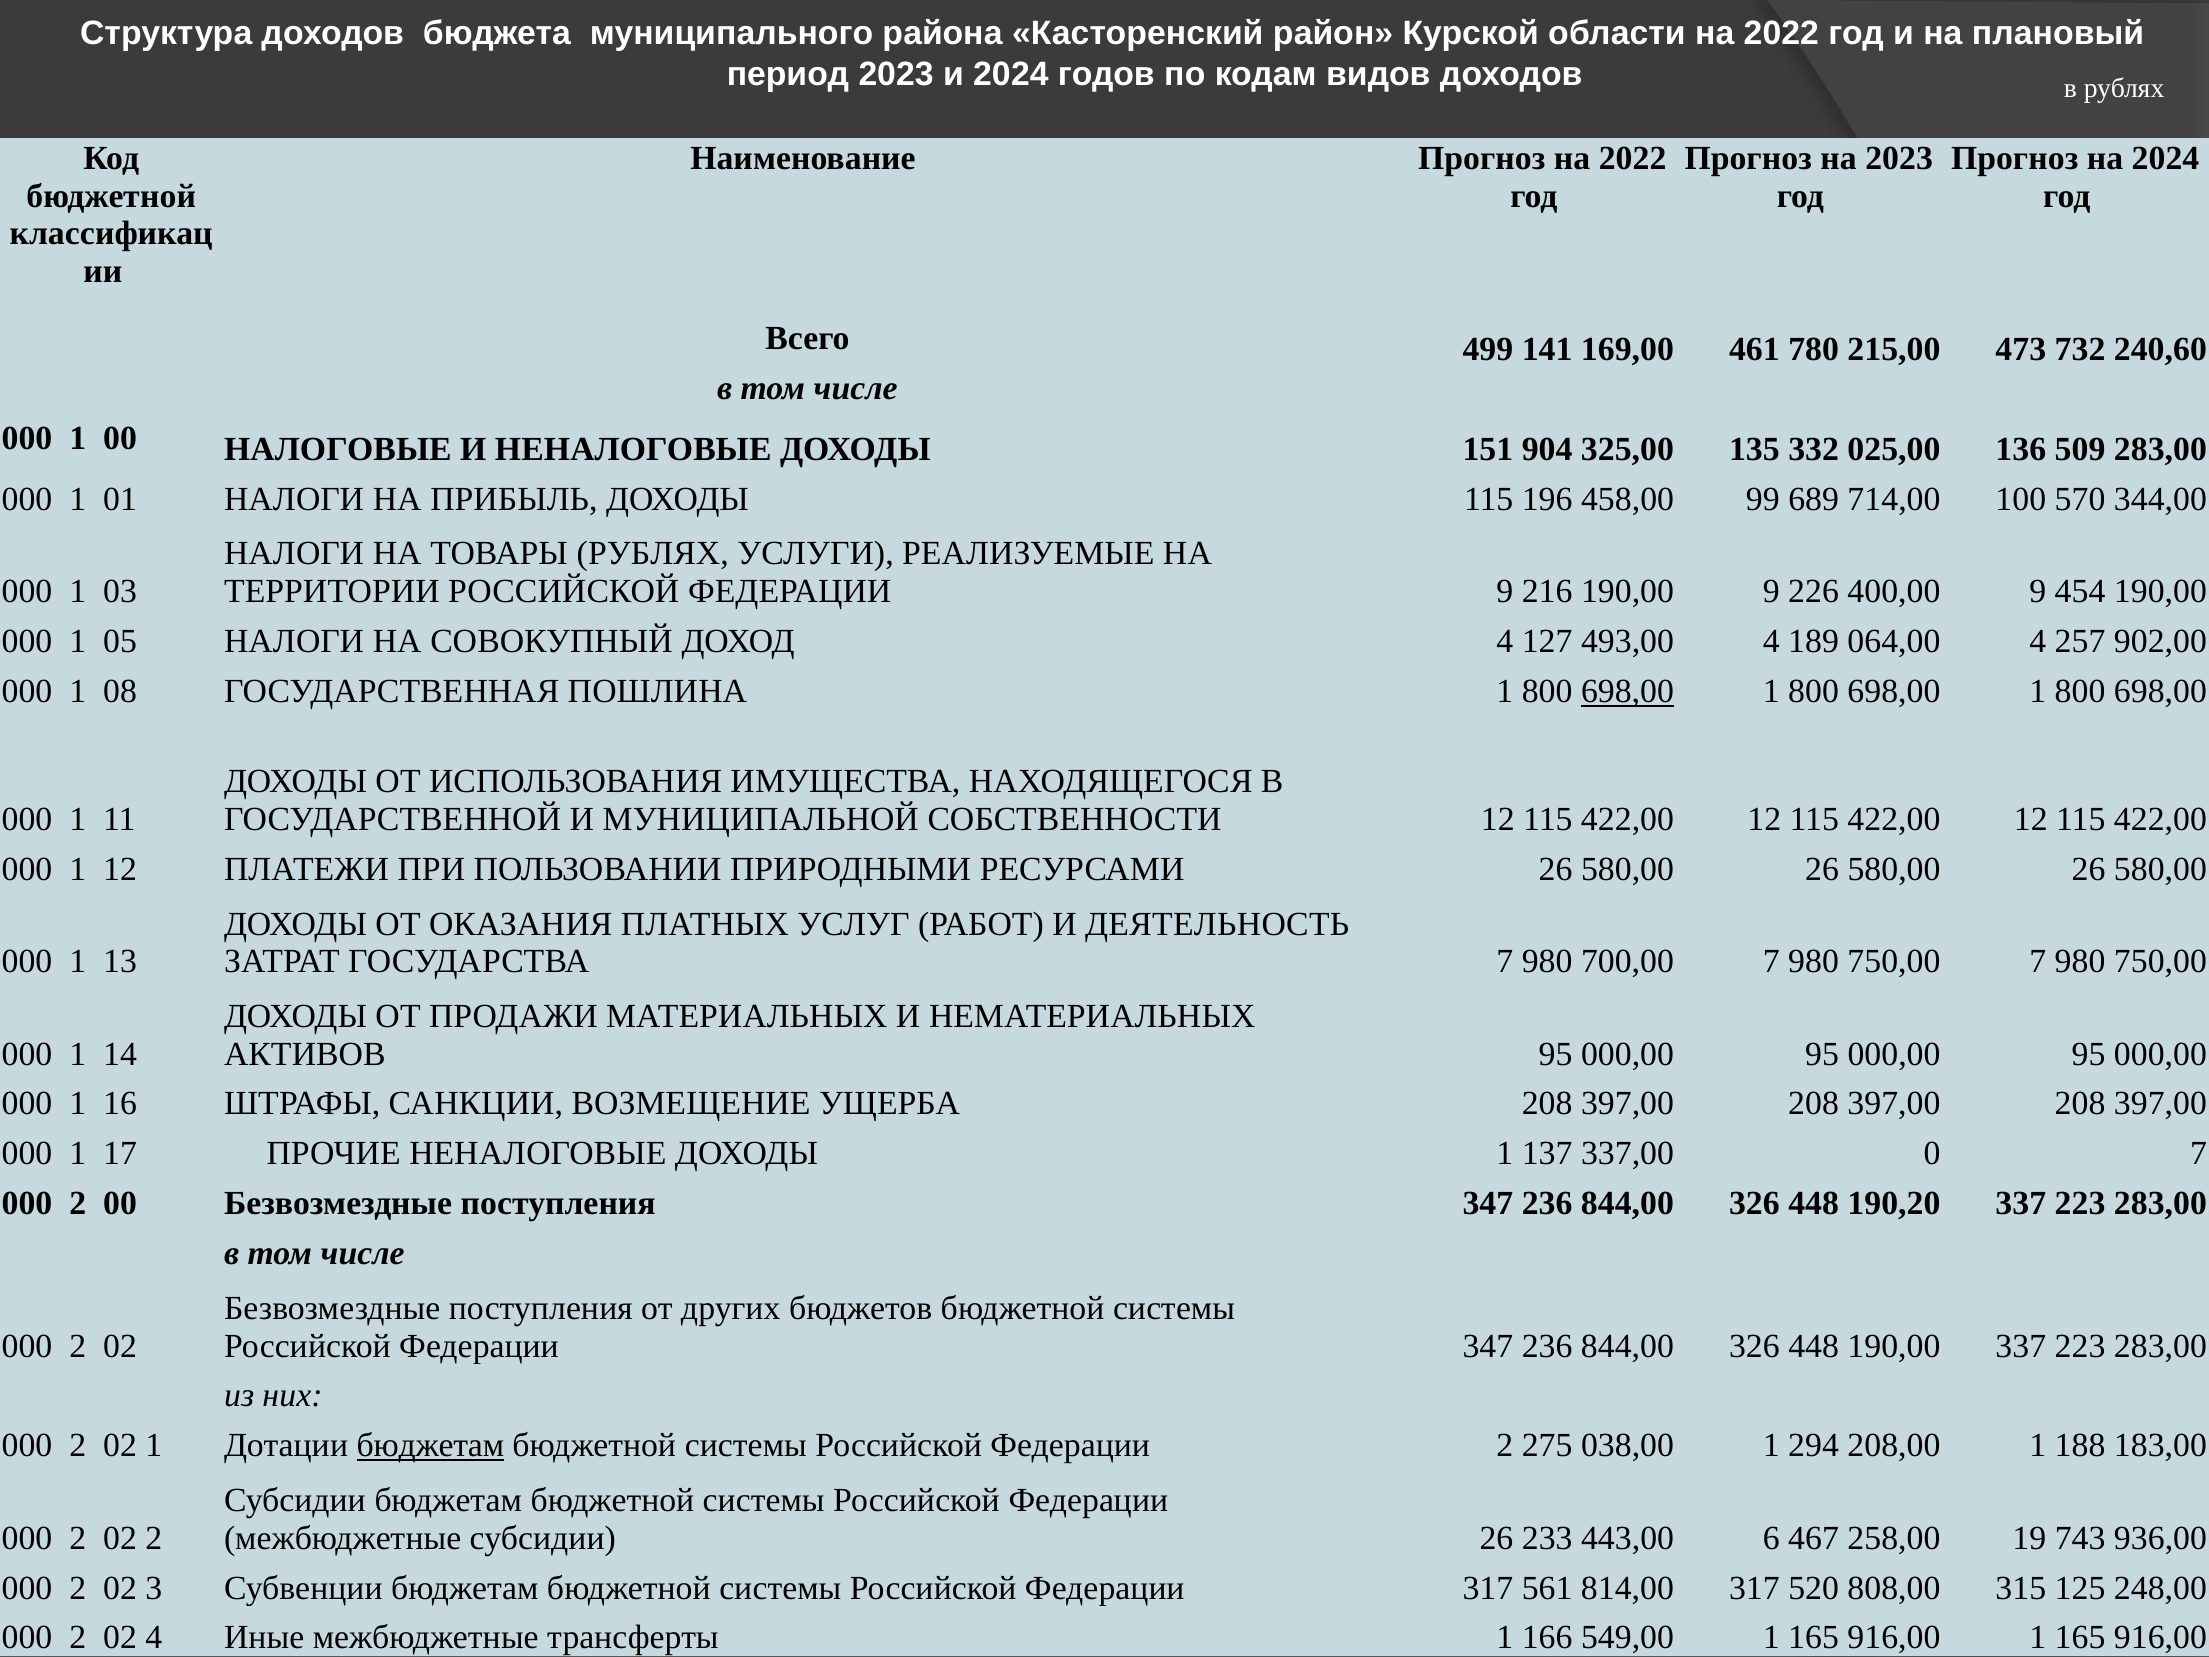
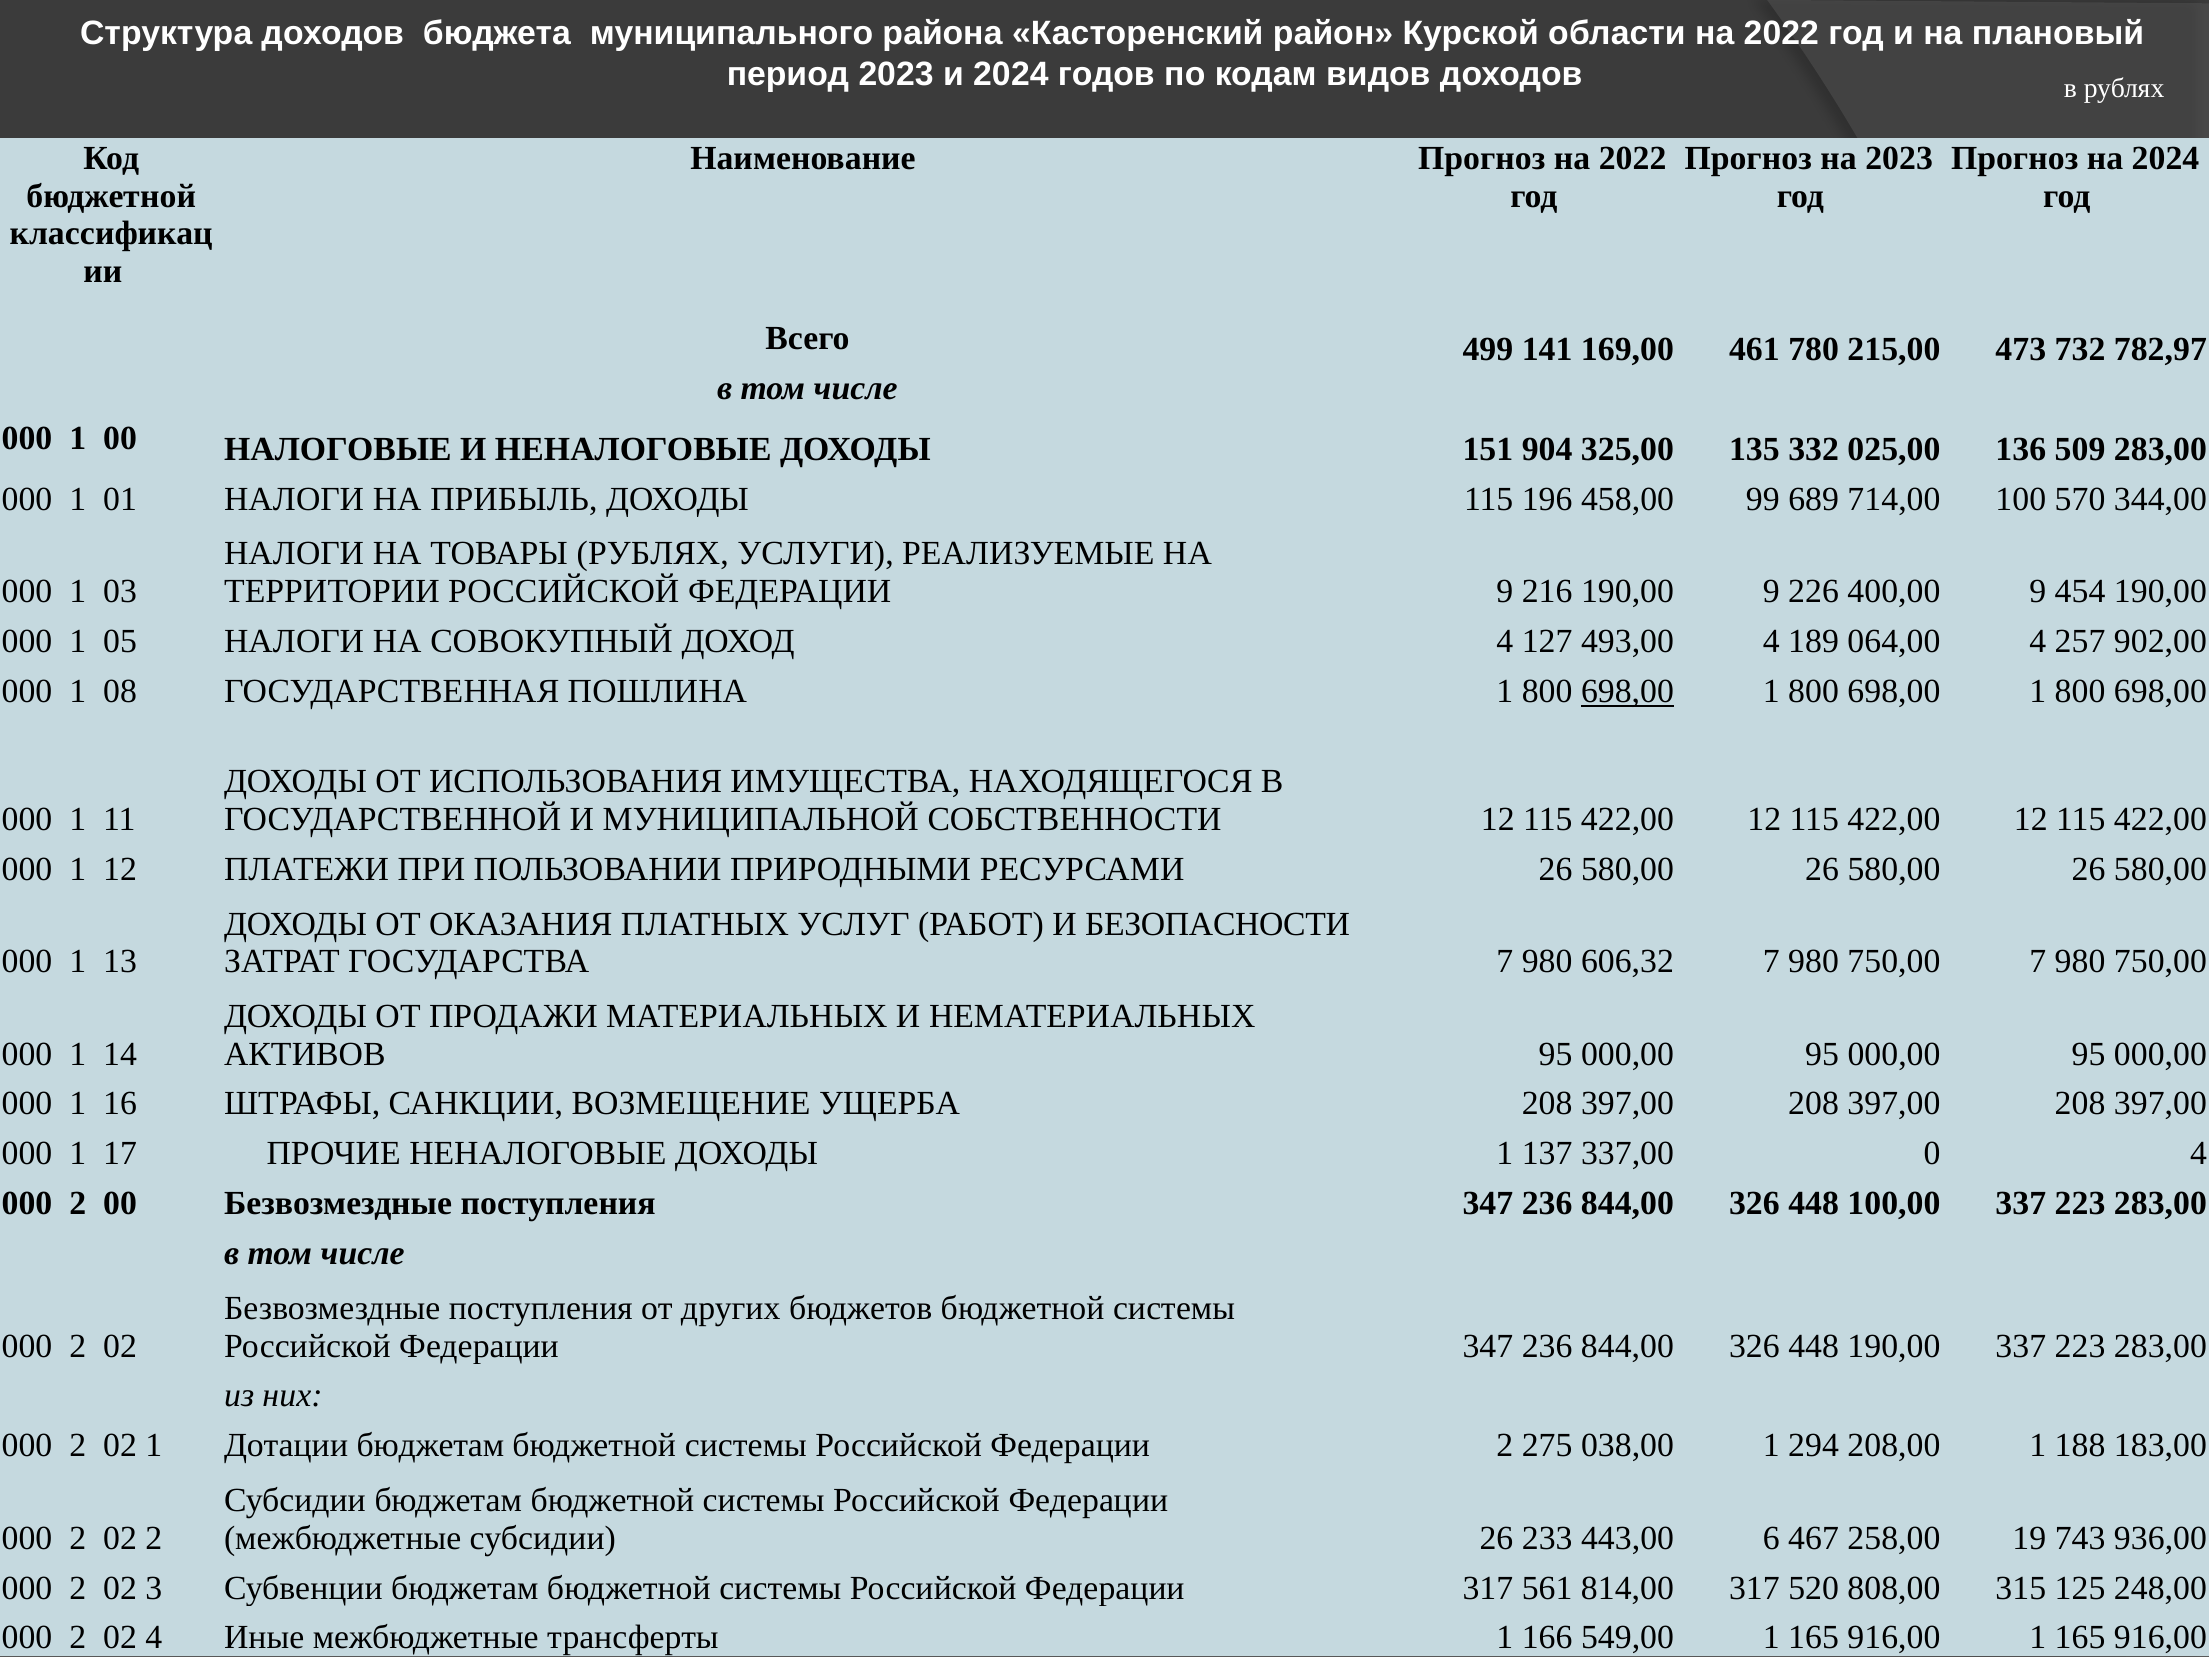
240,60: 240,60 -> 782,97 (2160, 349)
ДЕЯТЕЛЬНОСТЬ: ДЕЯТЕЛЬНОСТЬ -> БЕЗОПАСНОСТИ (1218, 924)
700,00: 700,00 -> 606,32 (1627, 961)
0 7: 7 -> 4 (2199, 1154)
190,20: 190,20 -> 100,00 (1894, 1203)
бюджетам underline: present -> none (430, 1446)
